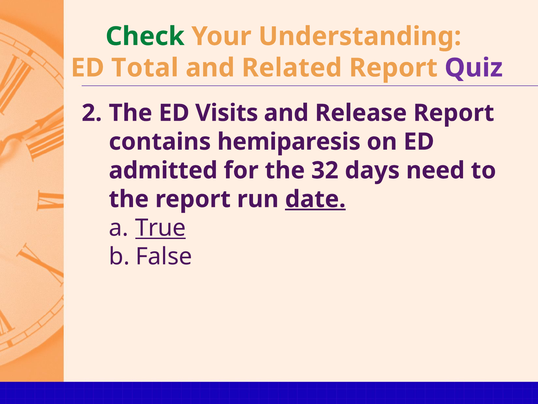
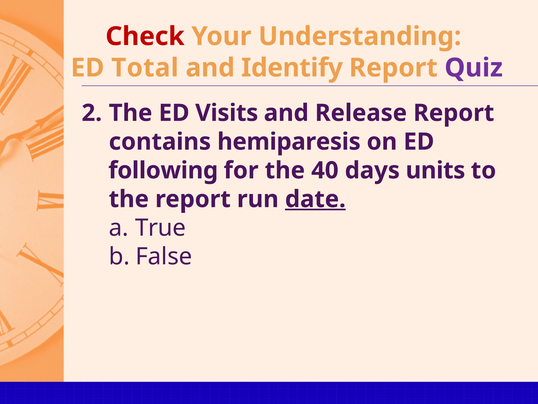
Check colour: green -> red (145, 36)
Related: Related -> Identify (292, 68)
admitted: admitted -> following (163, 170)
32: 32 -> 40 (325, 170)
need: need -> units (435, 170)
True underline: present -> none (161, 228)
